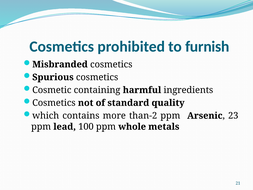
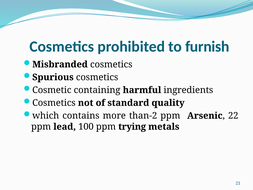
23: 23 -> 22 (233, 116)
whole: whole -> trying (132, 127)
